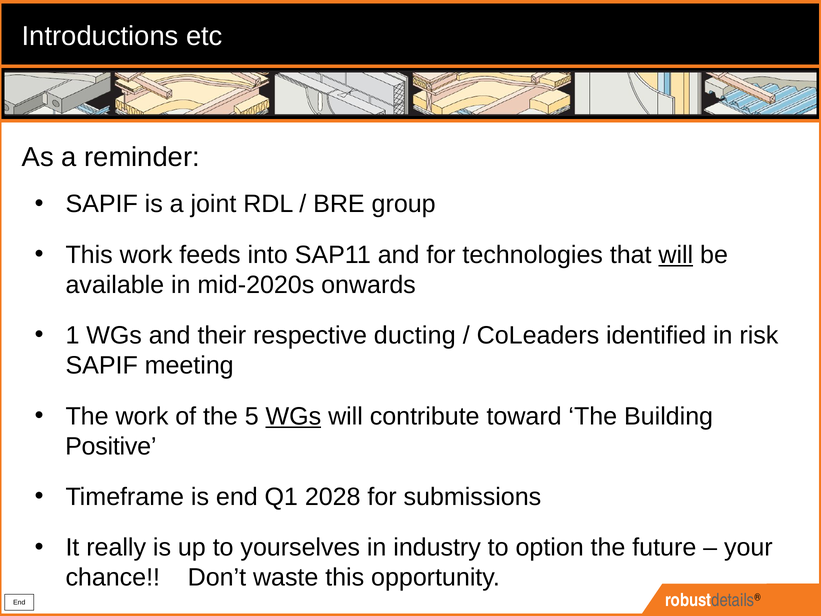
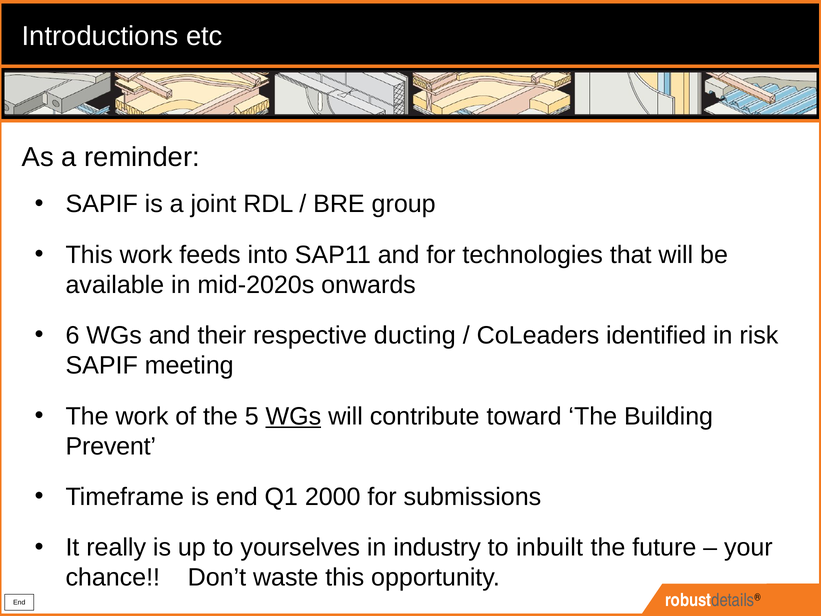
will underline: present -> none (676, 255)
1: 1 -> 6 (72, 335)
Positive: Positive -> Prevent (111, 446)
2028: 2028 -> 2000 (333, 497)
option: option -> inbuilt (550, 547)
